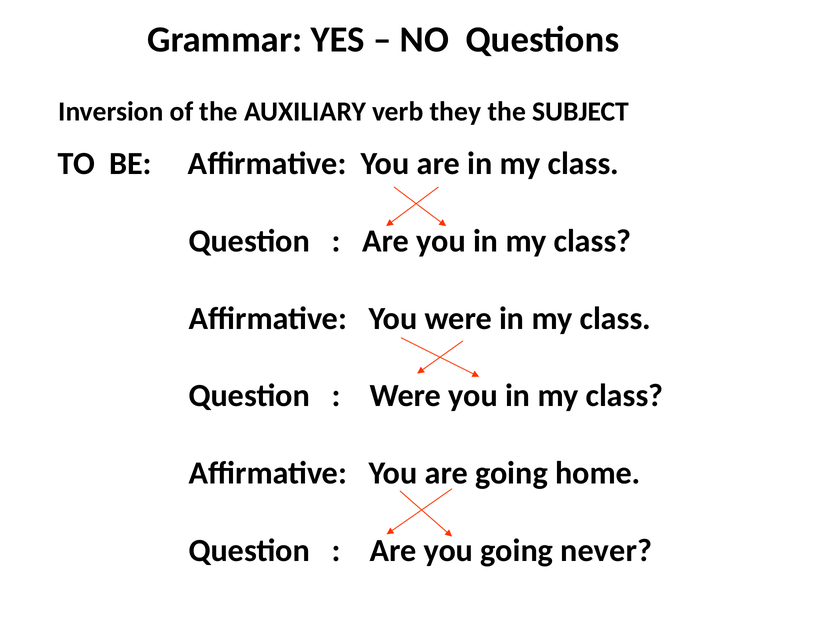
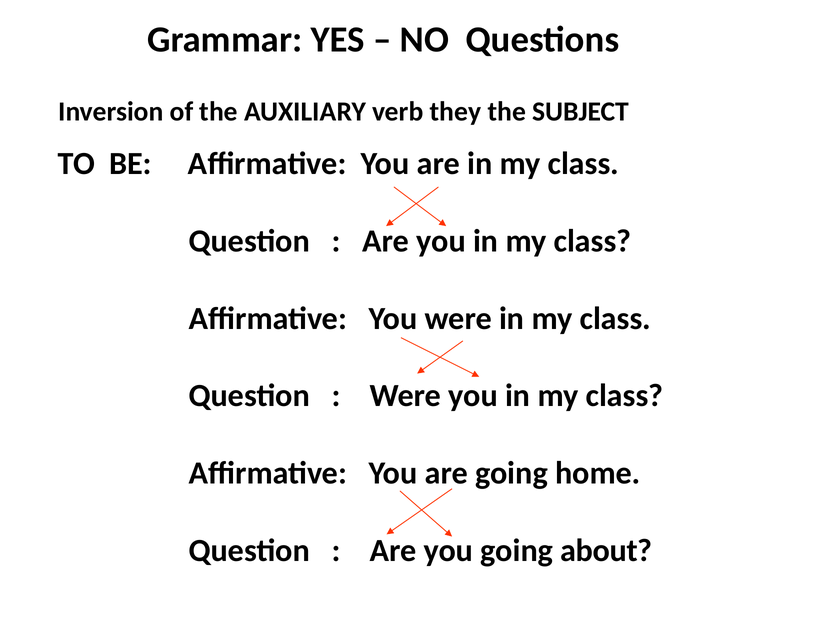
never: never -> about (606, 550)
